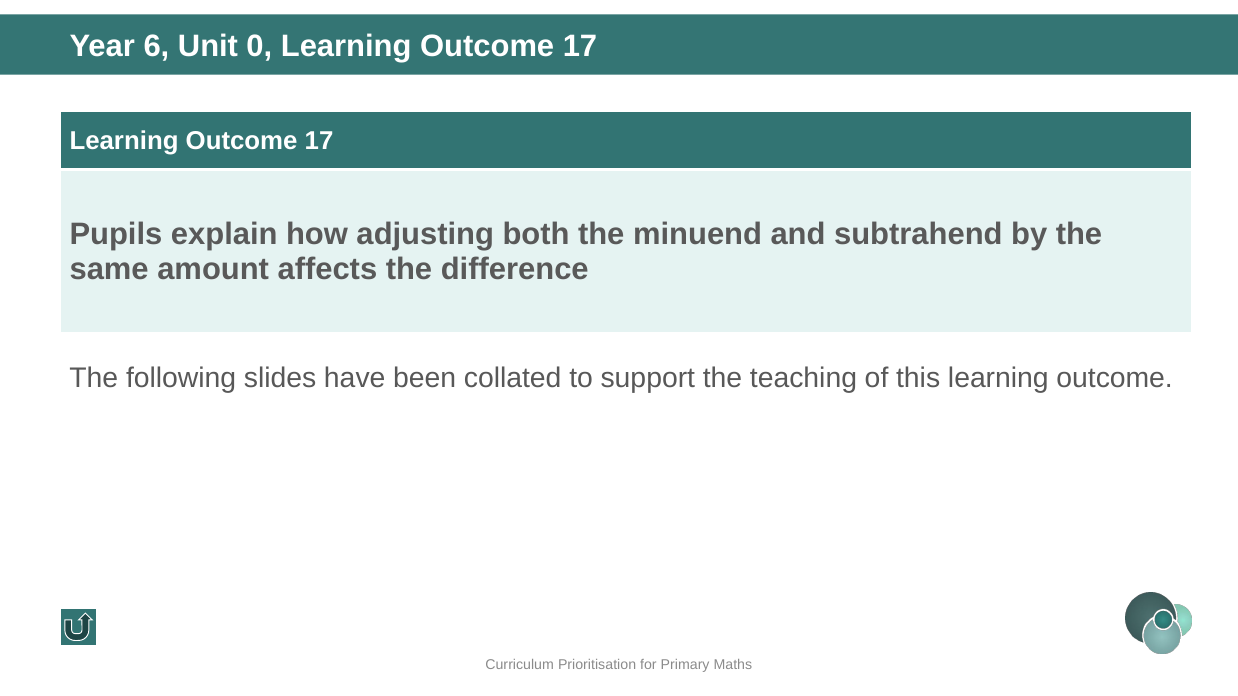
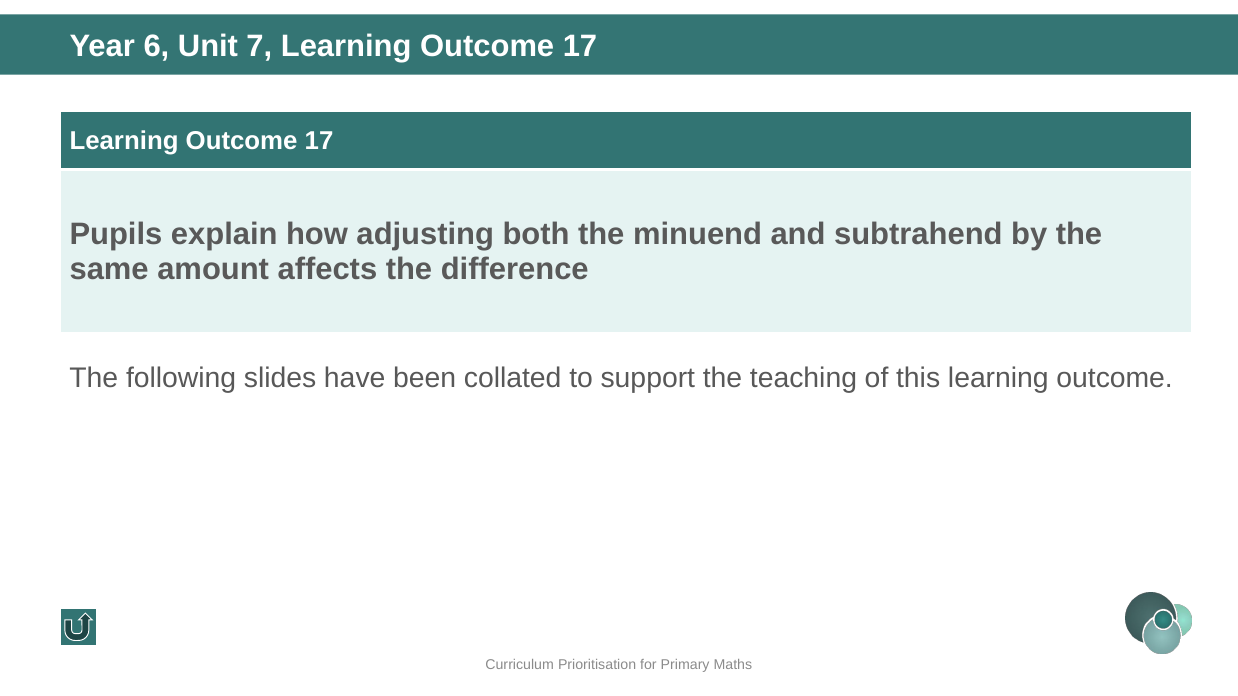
0: 0 -> 7 (259, 46)
